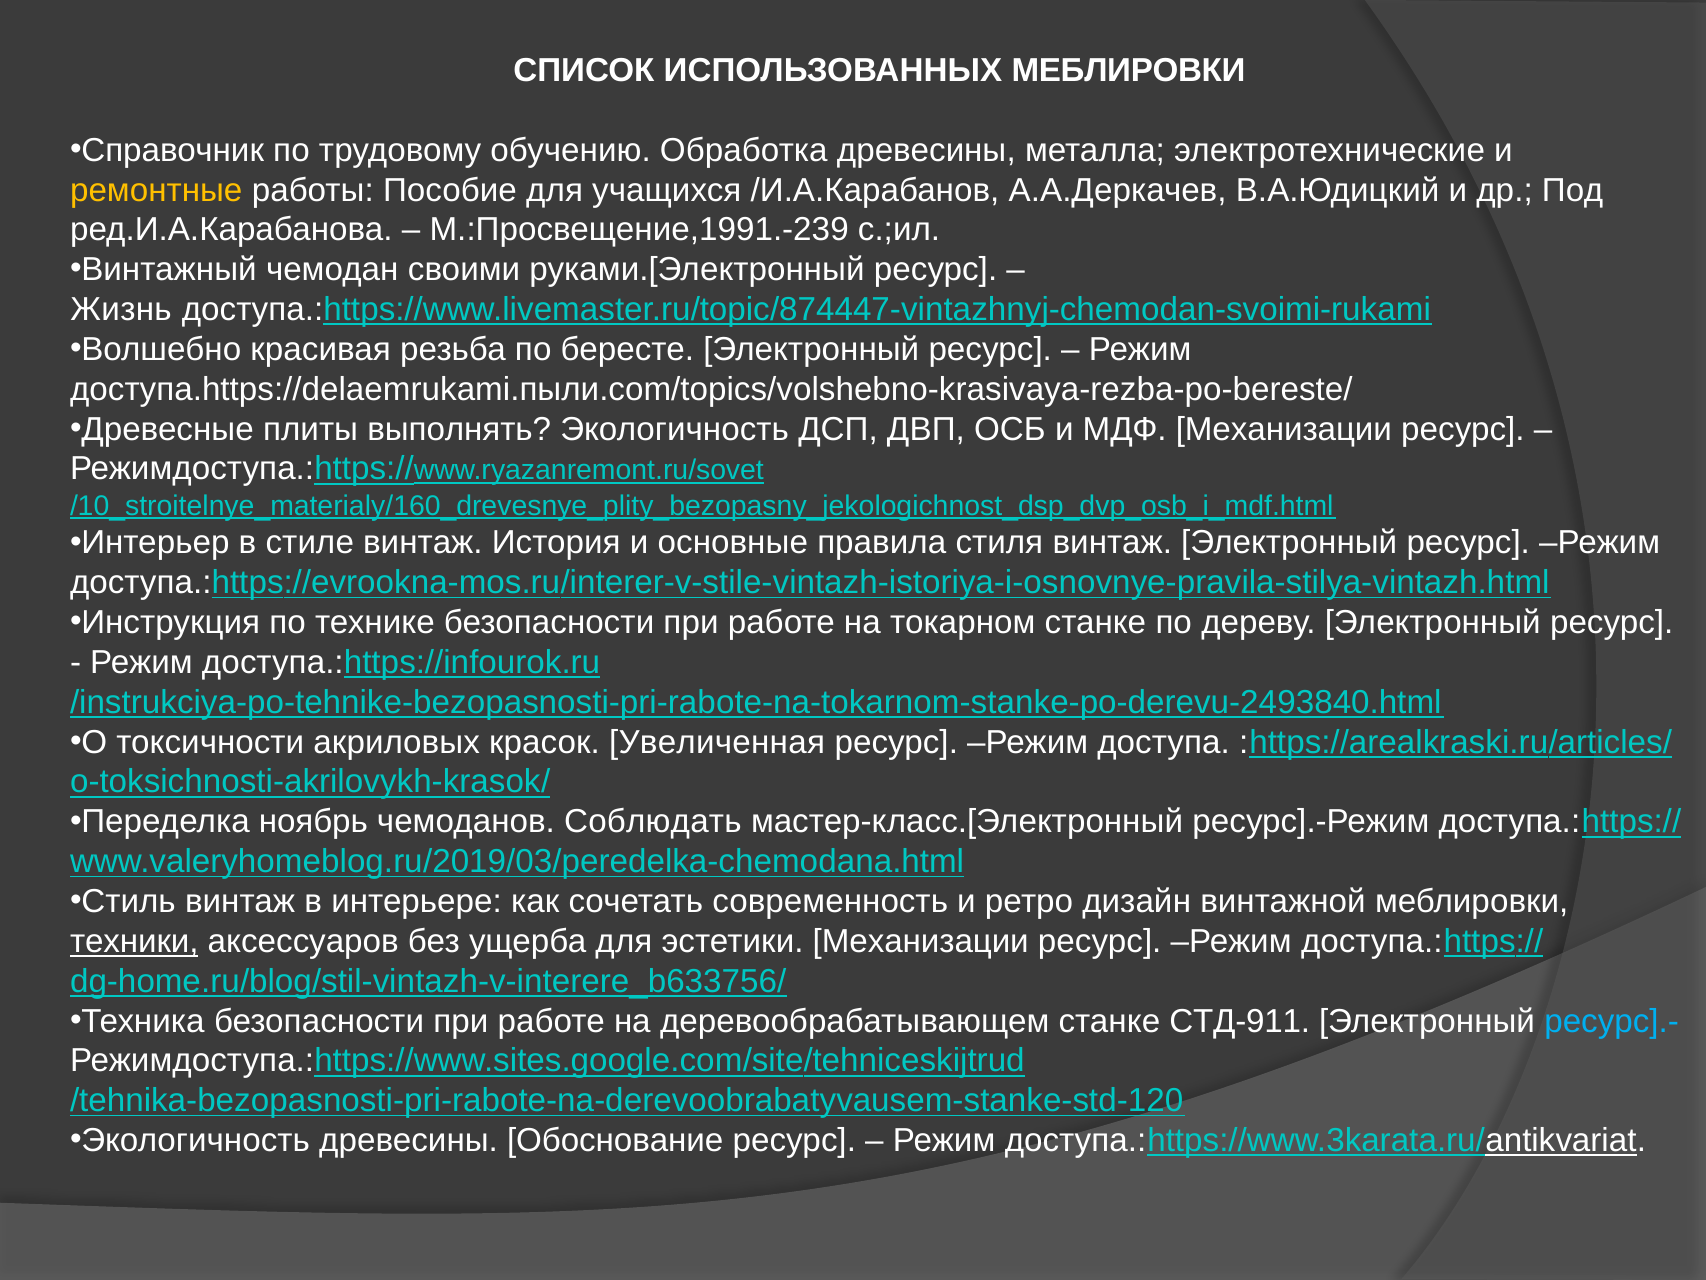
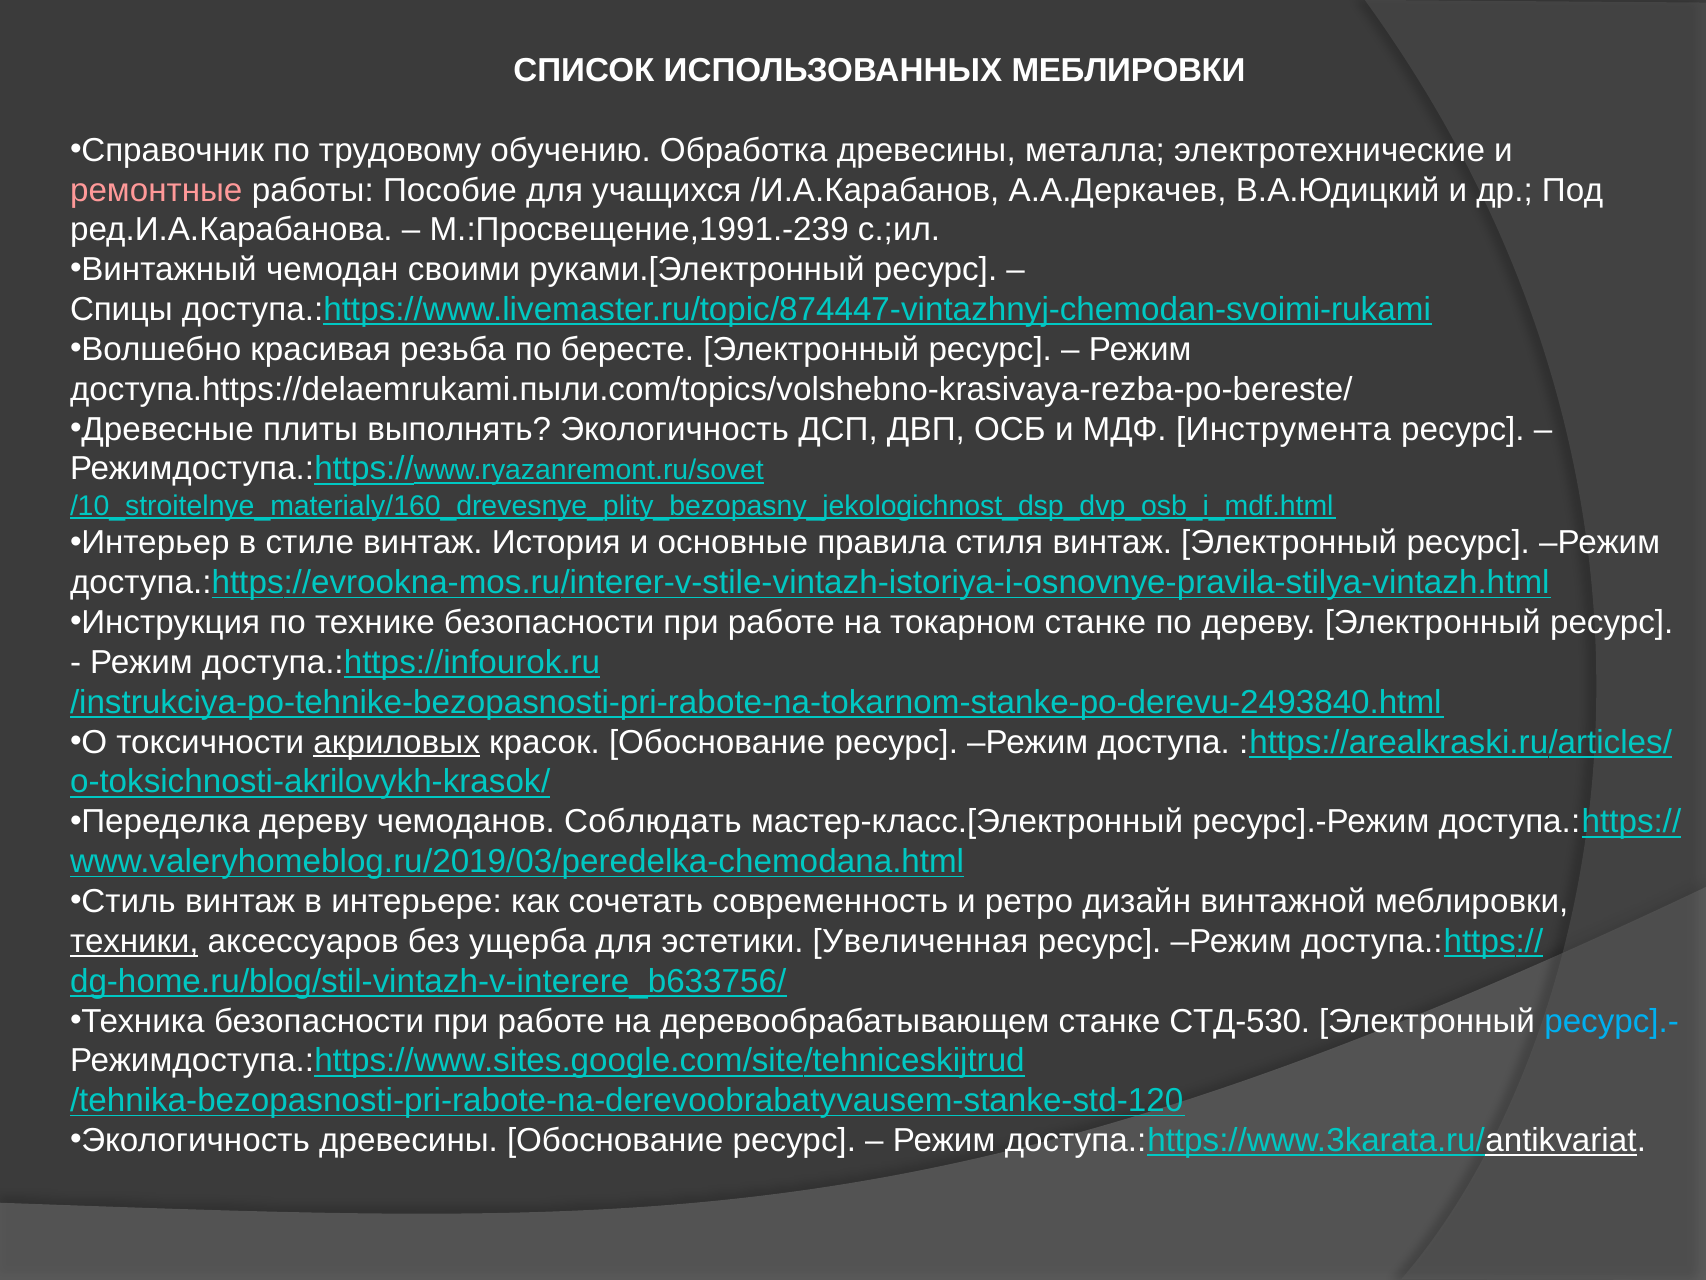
ремонтные colour: yellow -> pink (156, 190)
Жизнь: Жизнь -> Спицы (121, 309)
МДФ Механизации: Механизации -> Инструмента (1284, 429)
акриловых underline: none -> present (397, 742)
красок Увеличенная: Увеличенная -> Обоснование (717, 742)
Переделка ноябрь: ноябрь -> дереву (313, 822)
эстетики Механизации: Механизации -> Увеличенная (921, 941)
СТД-911: СТД-911 -> СТД-530 (1240, 1021)
